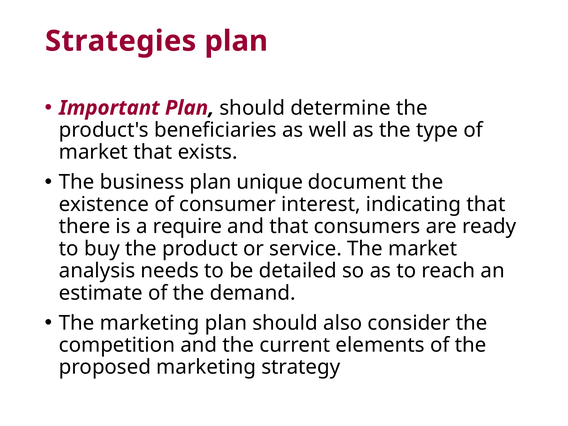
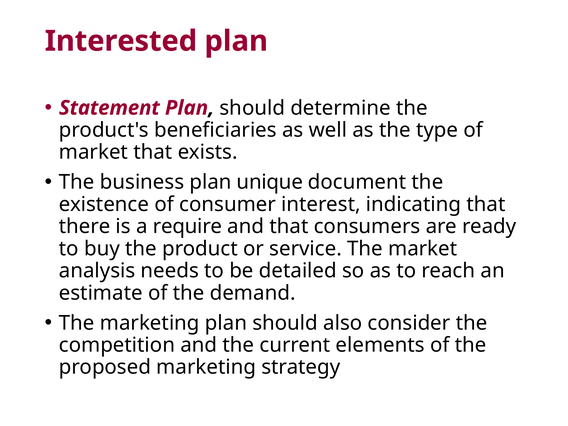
Strategies: Strategies -> Interested (121, 41)
Important: Important -> Statement (109, 108)
